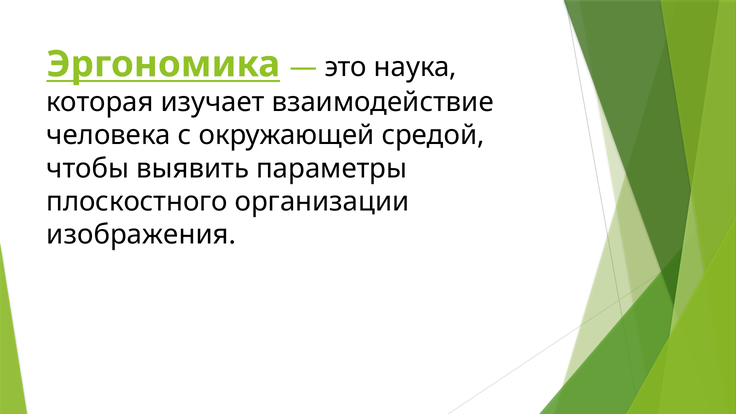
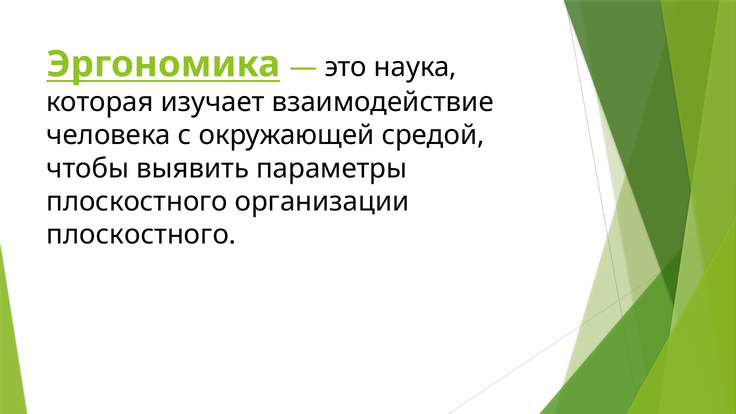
изображения: изображения -> плоскостного (141, 235)
